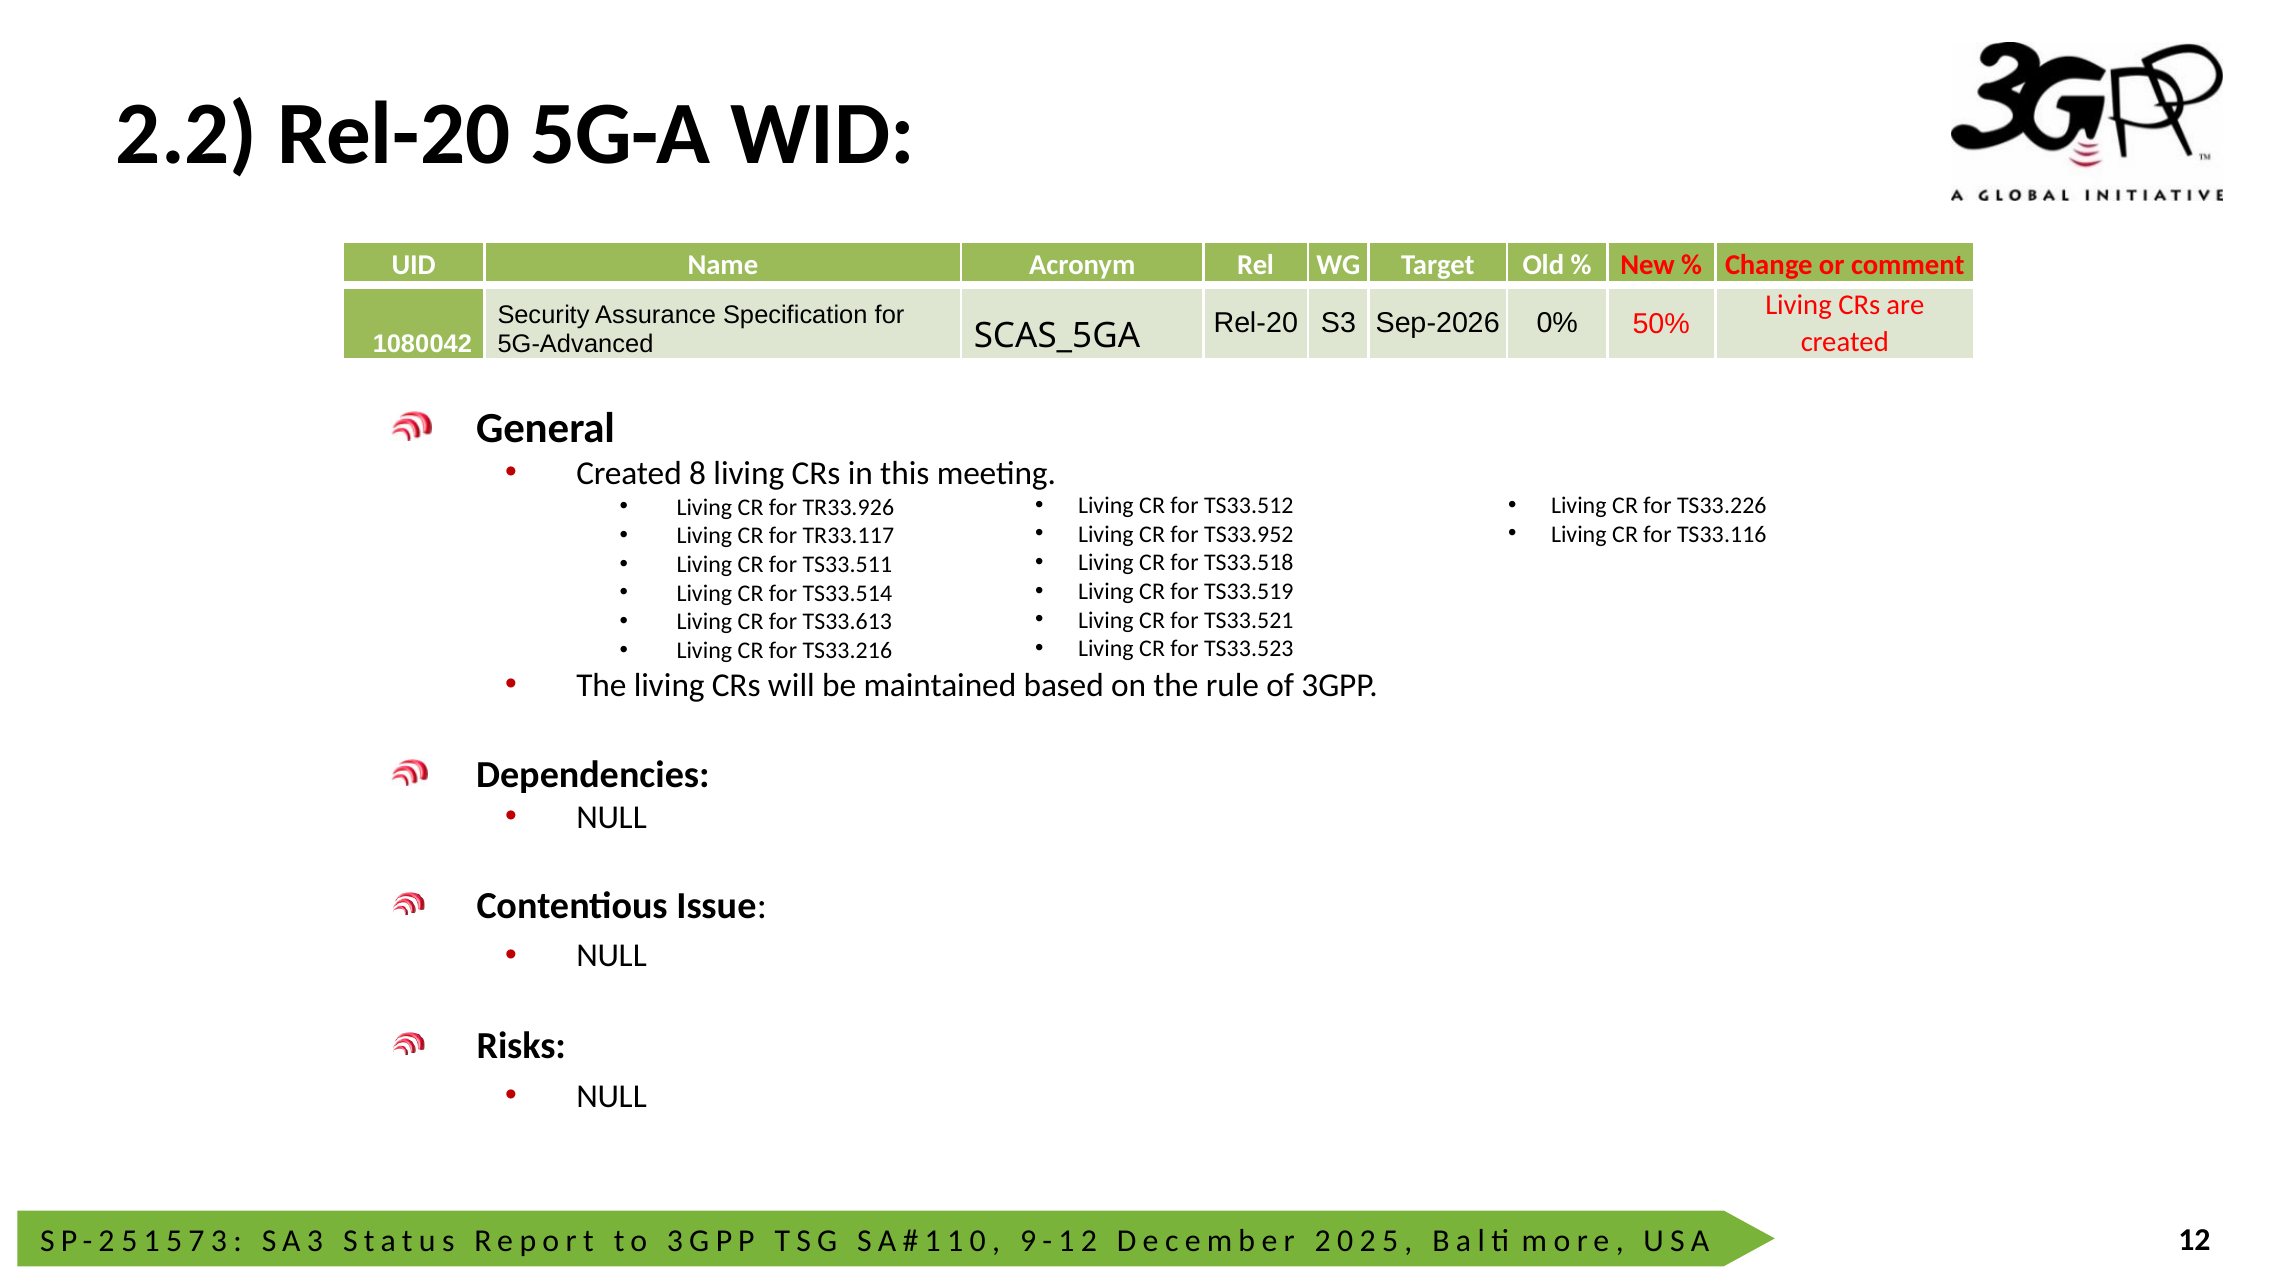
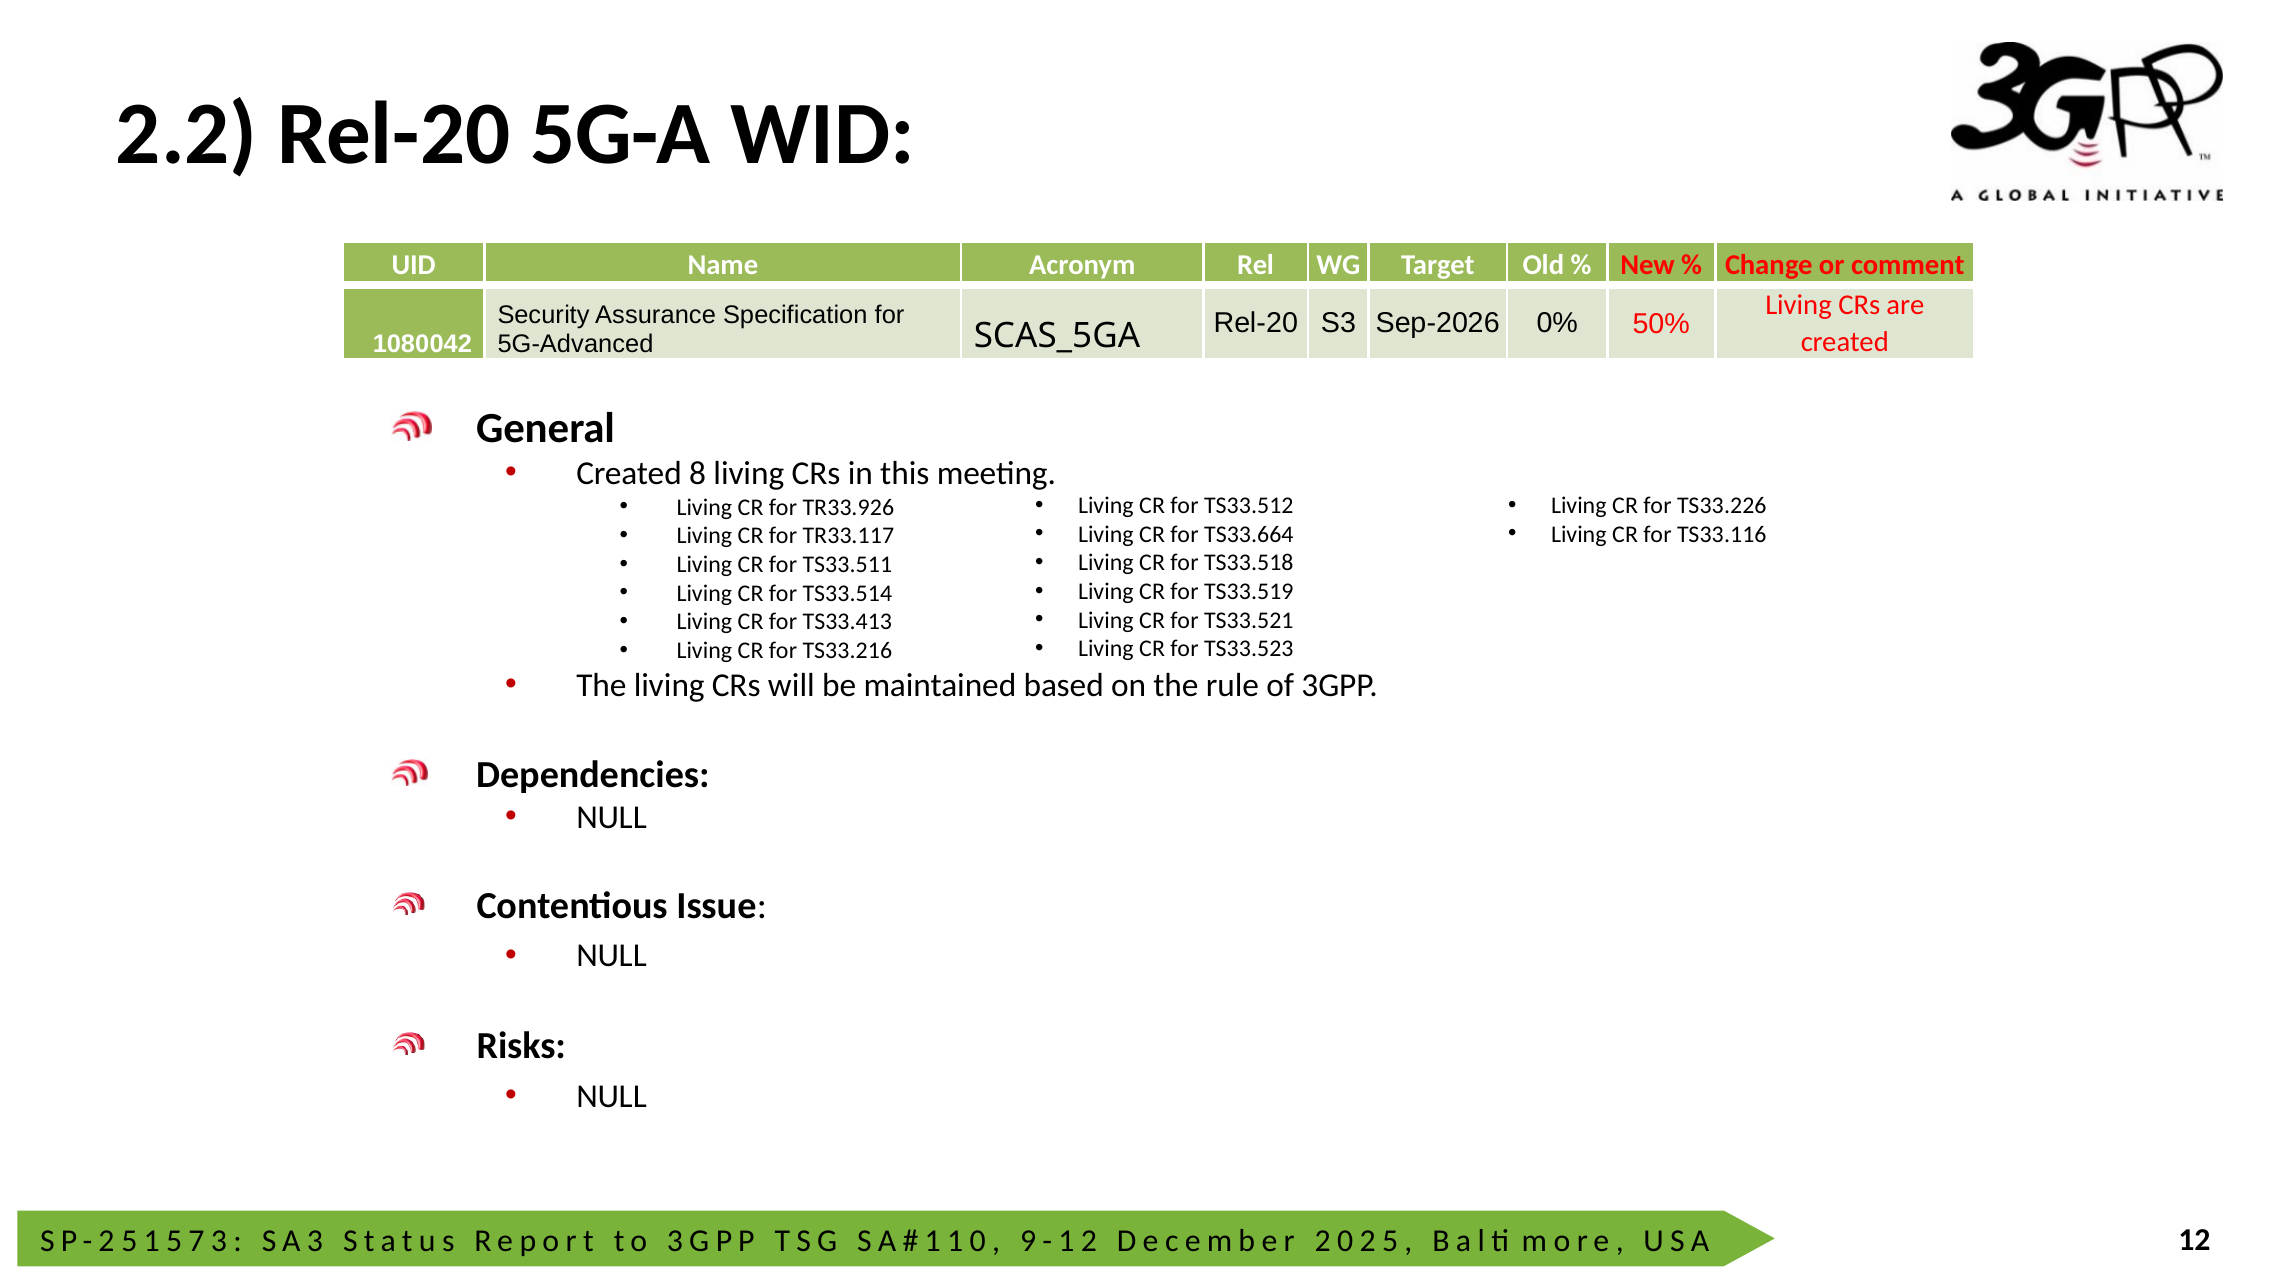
TS33.952: TS33.952 -> TS33.664 (1249, 534)
TS33.613: TS33.613 -> TS33.413 (847, 622)
